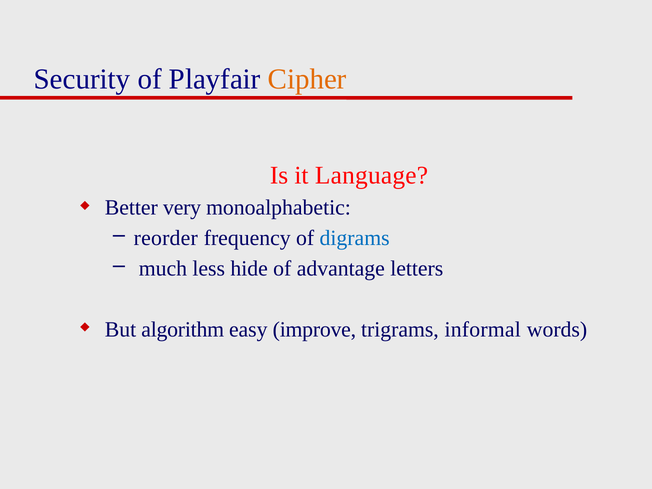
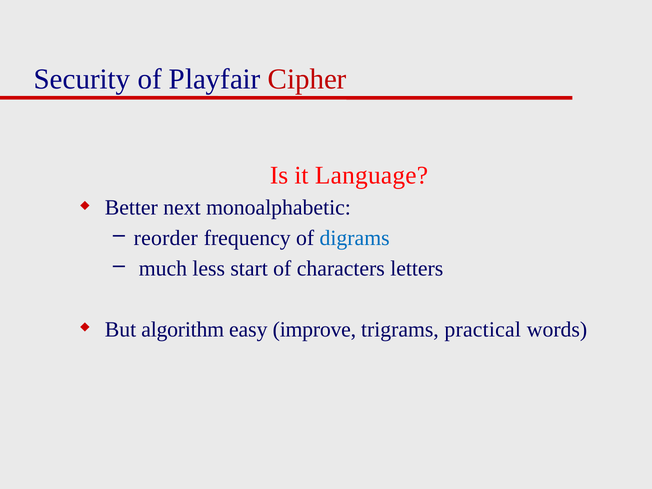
Cipher colour: orange -> red (307, 79)
very: very -> next (182, 208)
hide: hide -> start (249, 269)
advantage: advantage -> characters (341, 269)
informal: informal -> practical (483, 329)
